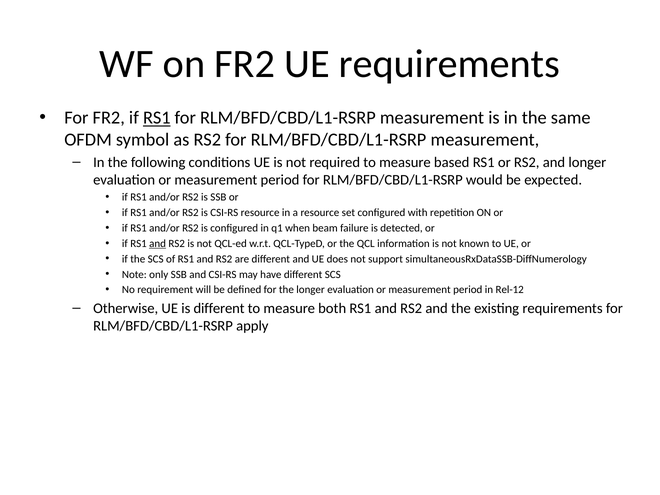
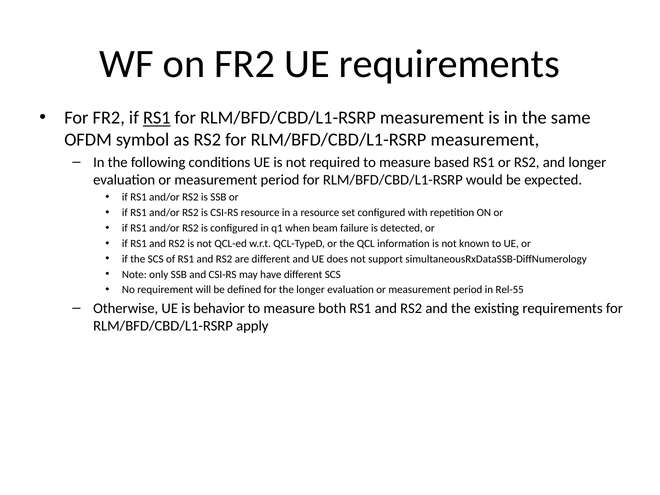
and underline: present -> none (158, 244)
Rel-12: Rel-12 -> Rel-55 (510, 290)
is different: different -> behavior (219, 308)
